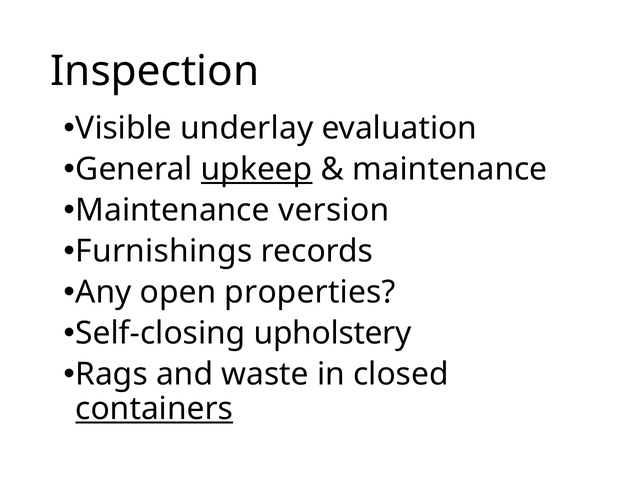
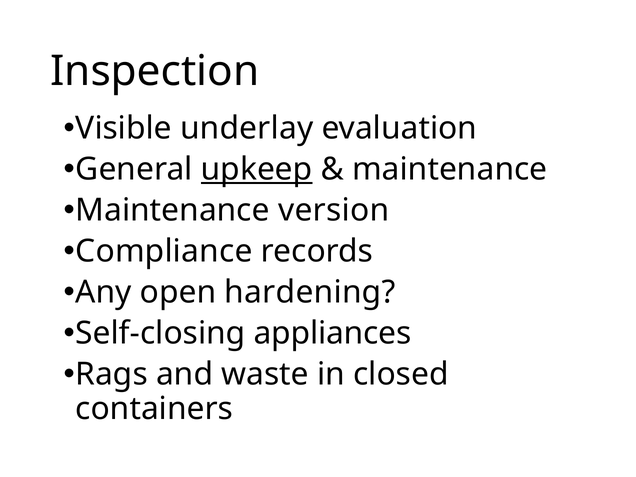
Furnishings: Furnishings -> Compliance (164, 251)
properties: properties -> hardening (310, 292)
upholstery: upholstery -> appliances (333, 333)
containers underline: present -> none (154, 409)
